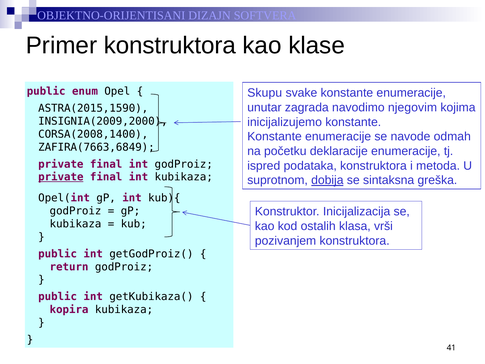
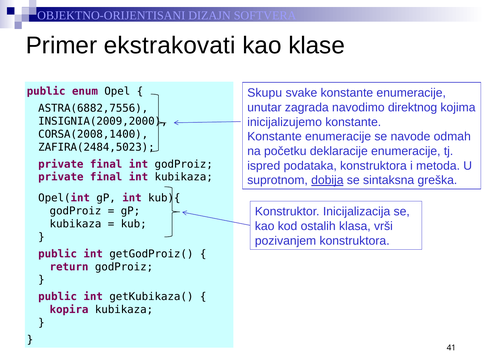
Primer konstruktora: konstruktora -> ekstrakovati (170, 46)
njegovim: njegovim -> direktnog (413, 107)
ASTRA(2015,1590: ASTRA(2015,1590 -> ASTRA(6882,7556 (93, 108)
ZAFIRA(7663,6849: ZAFIRA(7663,6849 -> ZAFIRA(2484,5023 (96, 147)
private underline: present -> none (61, 177)
